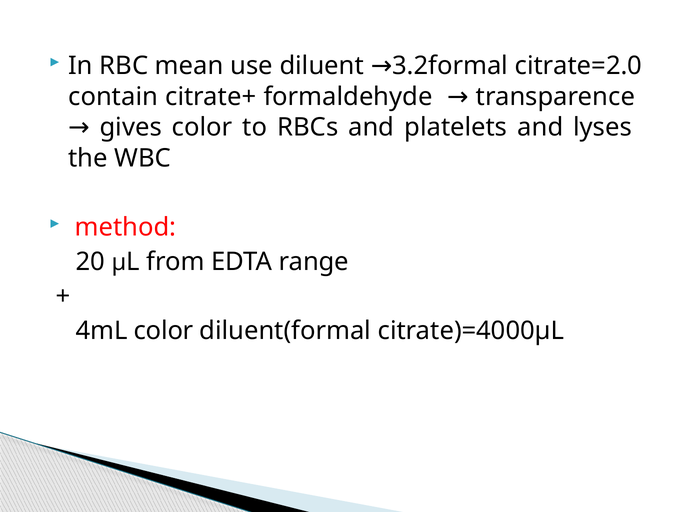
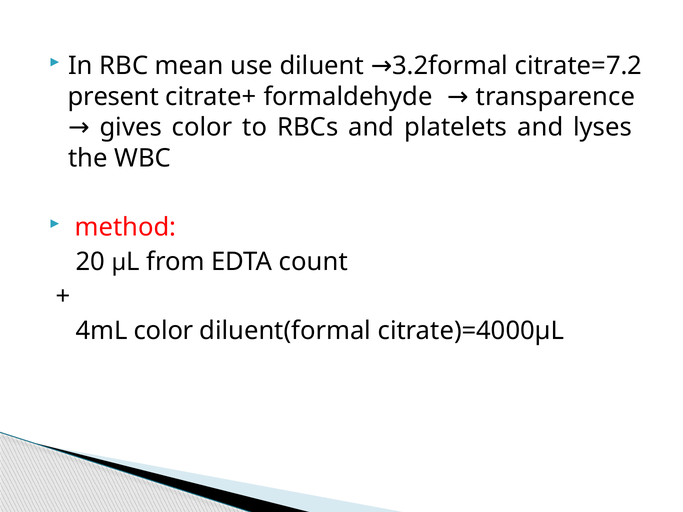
citrate=2.0: citrate=2.0 -> citrate=7.2 (579, 66)
contain: contain -> present (113, 97)
range: range -> count (313, 262)
